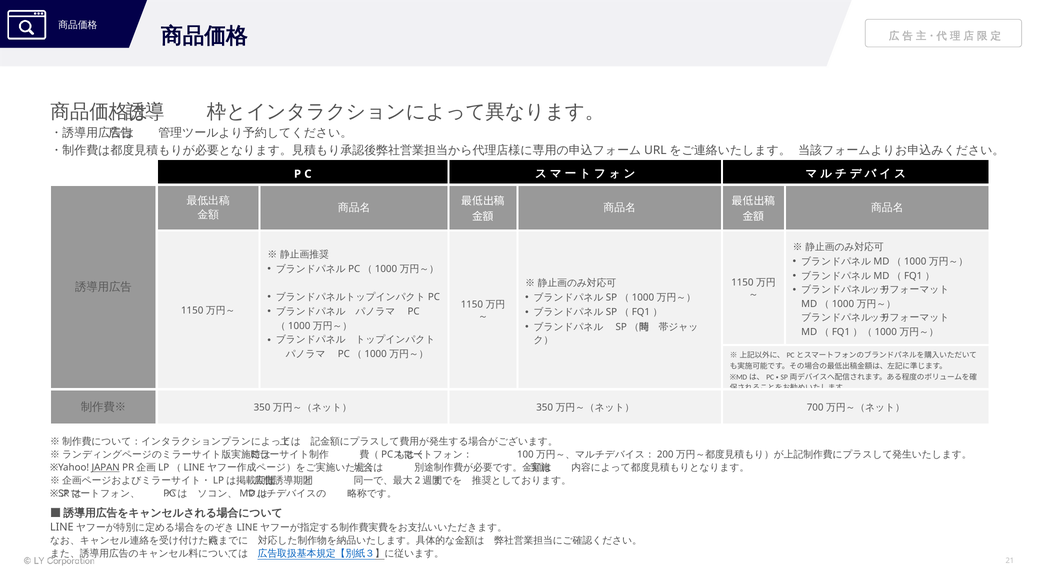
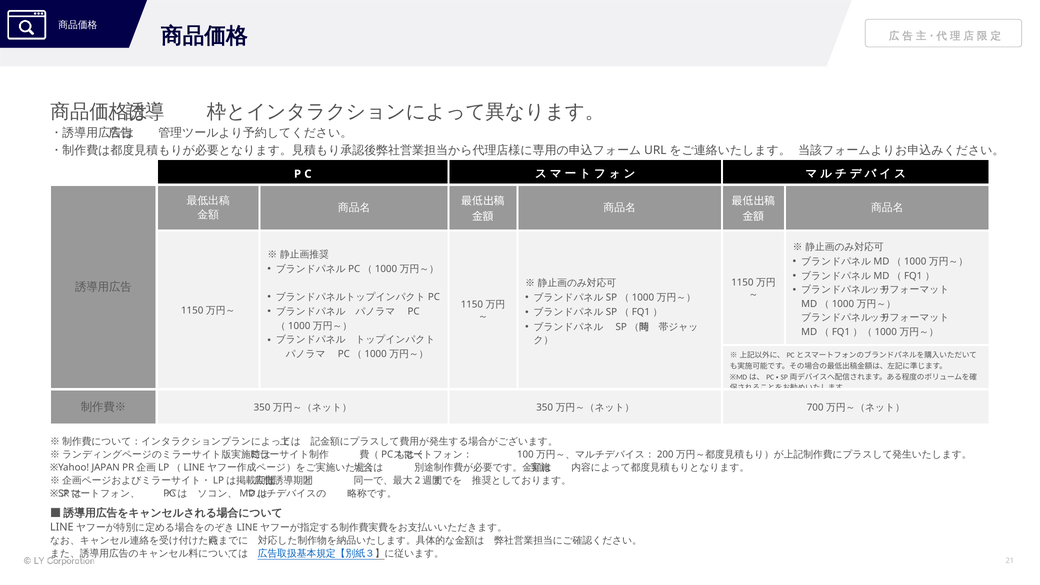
JAPAN underline: present -> none (106, 468)
